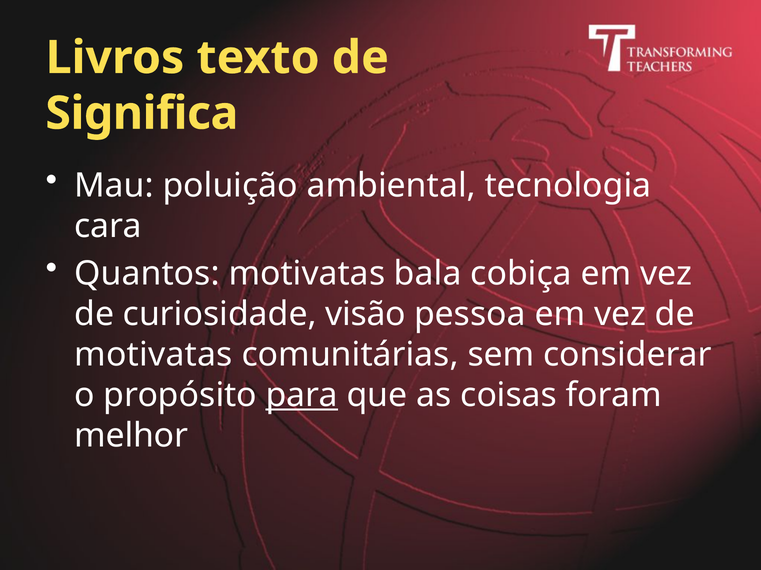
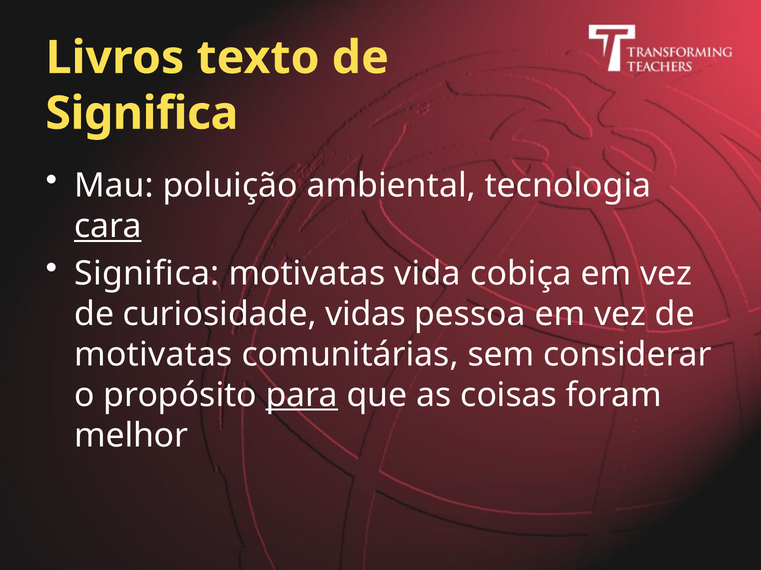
cara underline: none -> present (108, 227)
Quantos: Quantos -> Significa (147, 274)
bala: bala -> vida (428, 274)
visão: visão -> vidas (366, 315)
